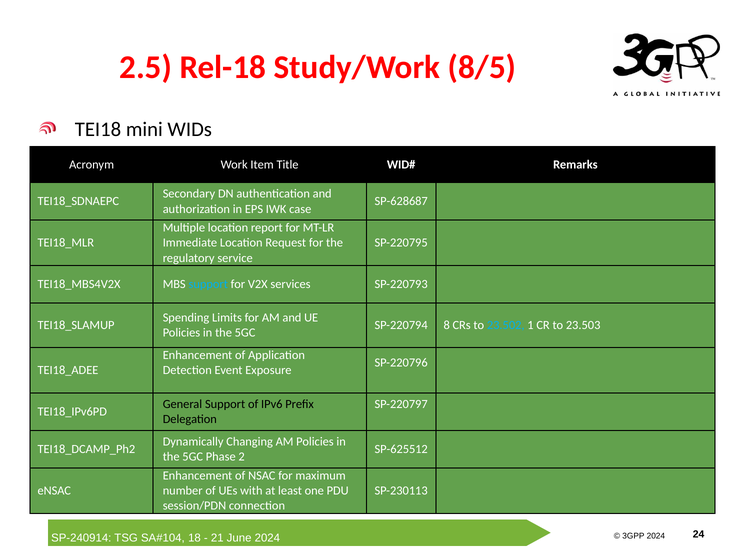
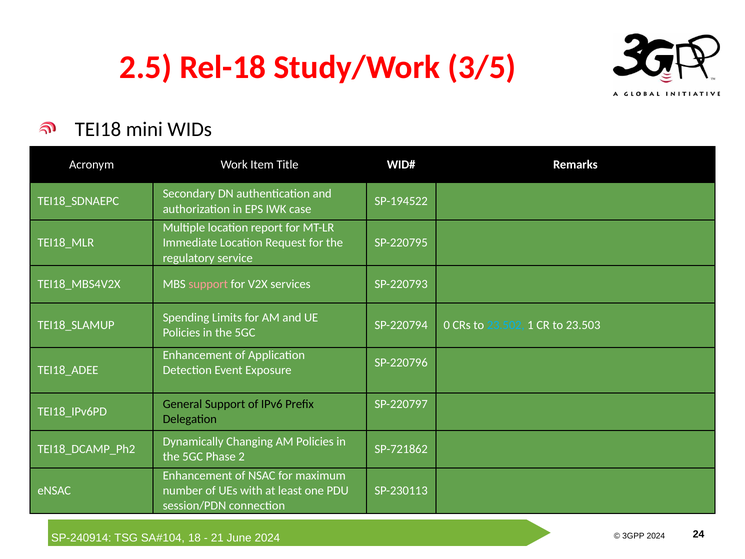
8/5: 8/5 -> 3/5 (482, 67)
SP-628687: SP-628687 -> SP-194522 (401, 201)
support colour: light blue -> pink (208, 284)
8: 8 -> 0 (447, 325)
SP-625512: SP-625512 -> SP-721862 (401, 449)
